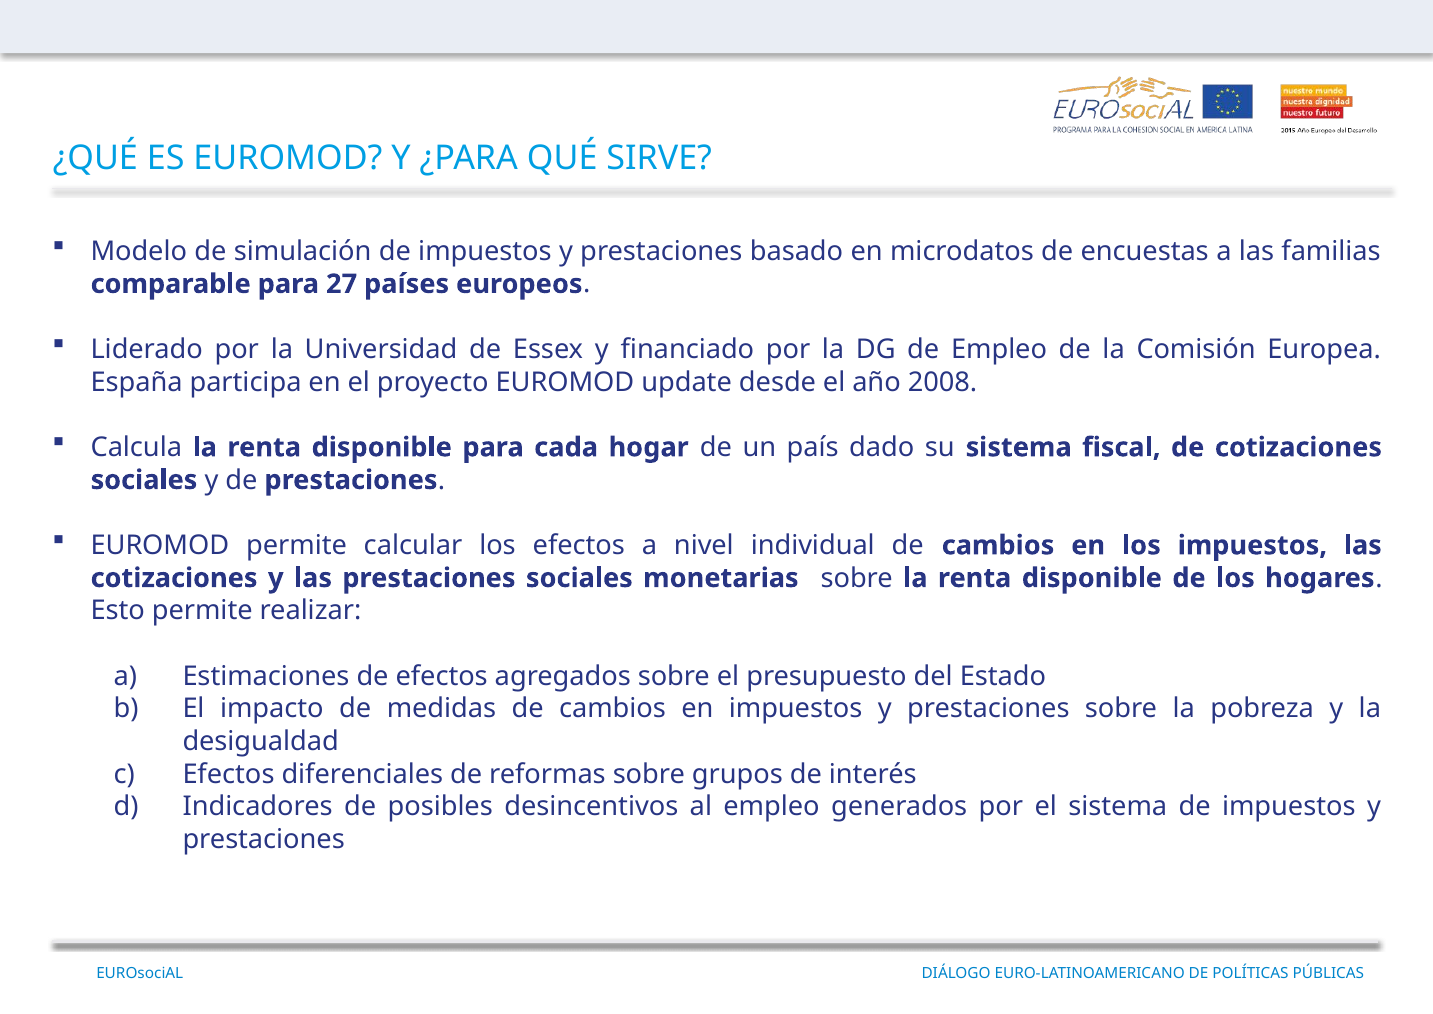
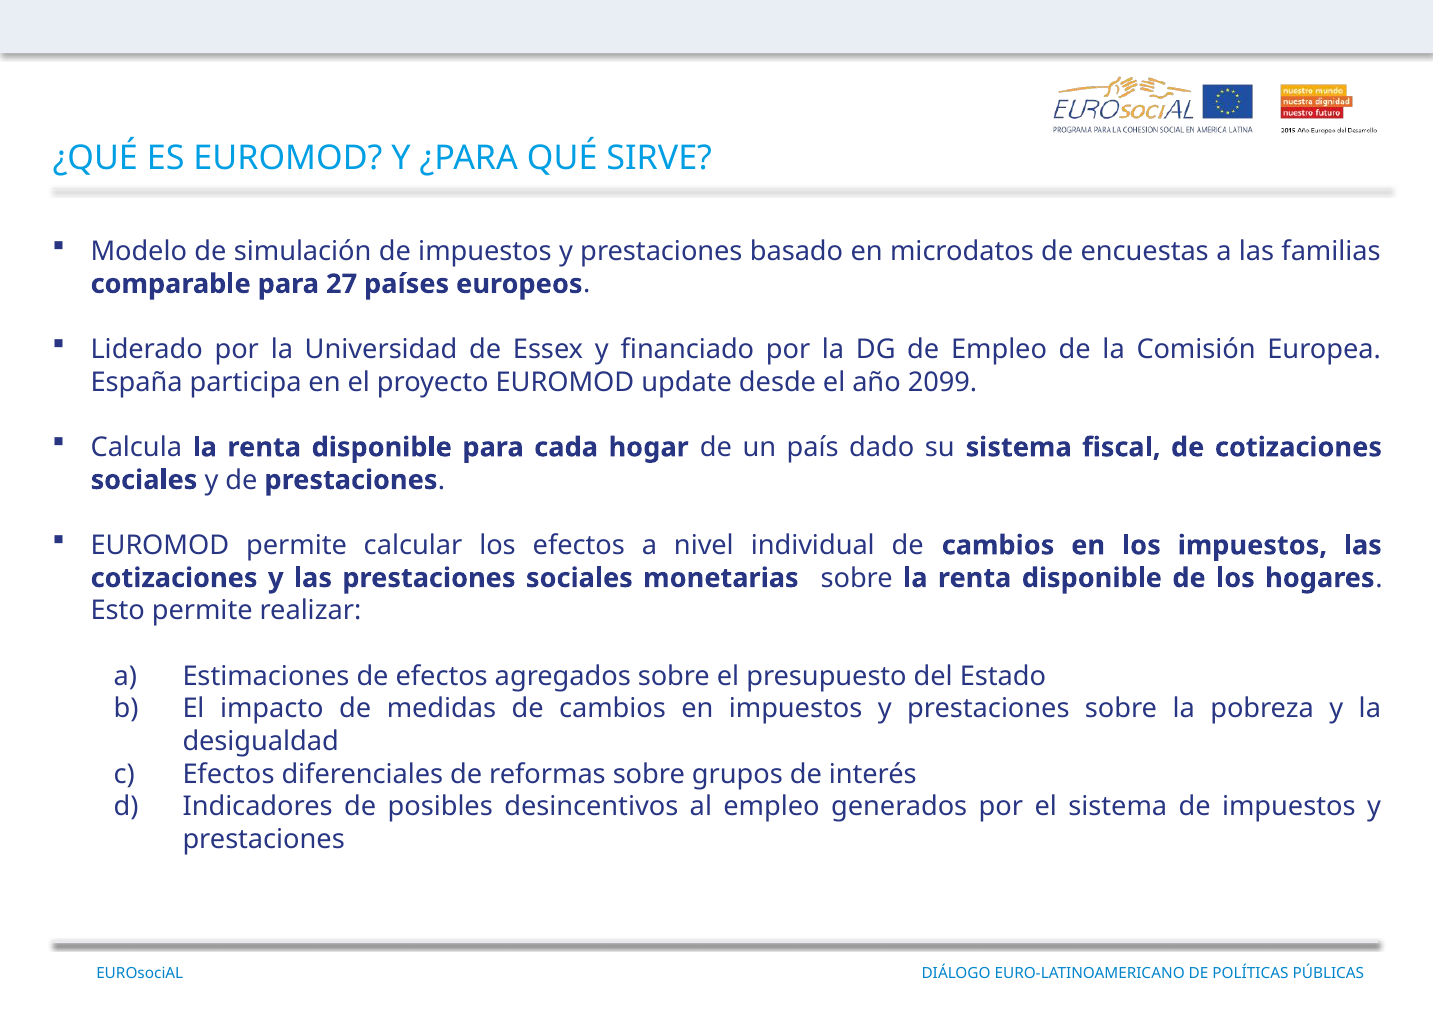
2008: 2008 -> 2099 (943, 382)
